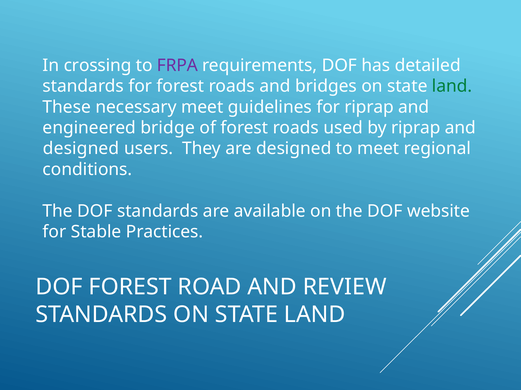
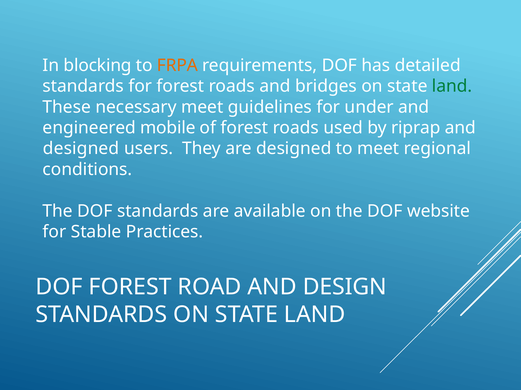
crossing: crossing -> blocking (98, 66)
FRPA colour: purple -> orange (177, 66)
for riprap: riprap -> under (369, 107)
bridge: bridge -> mobile (168, 128)
REVIEW: REVIEW -> DESIGN (345, 287)
